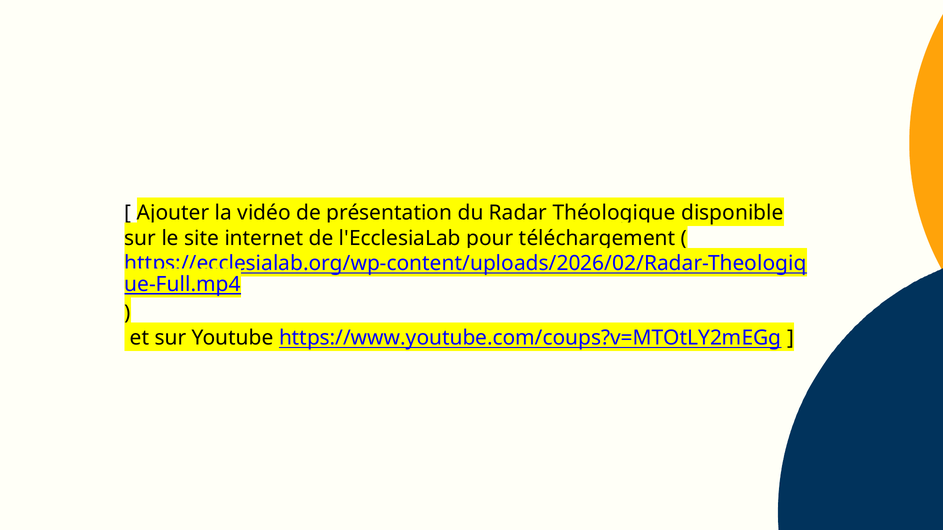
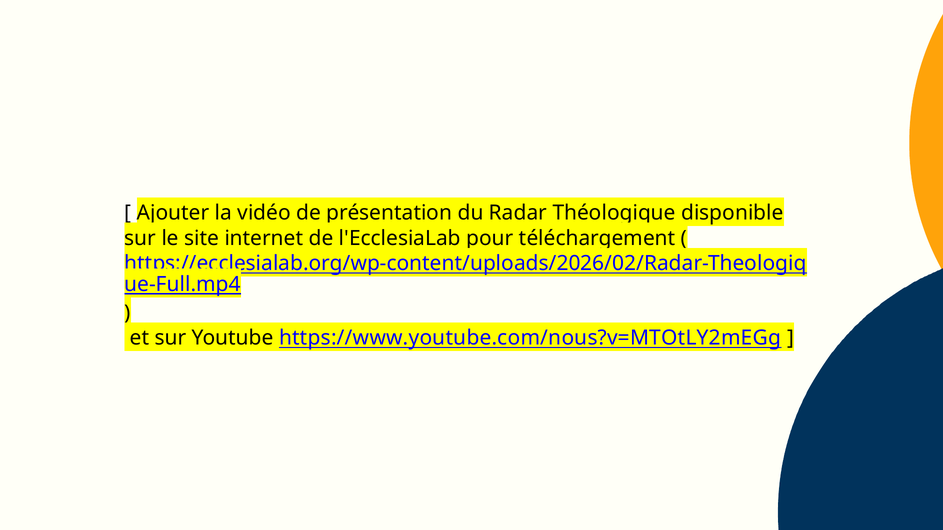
https://www.youtube.com/coups?v=MTOtLY2mEGg: https://www.youtube.com/coups?v=MTOtLY2mEGg -> https://www.youtube.com/nous?v=MTOtLY2mEGg (530, 338)
